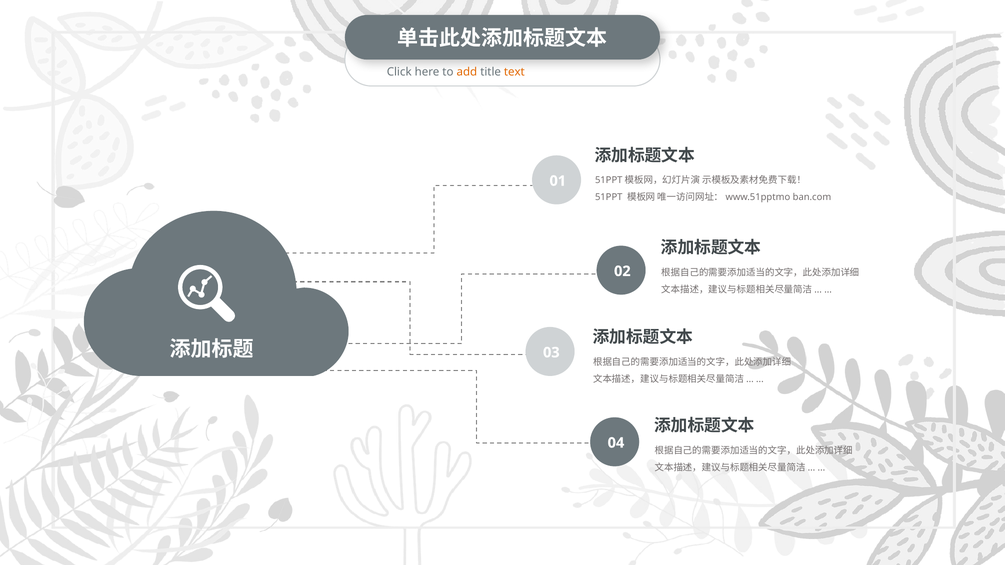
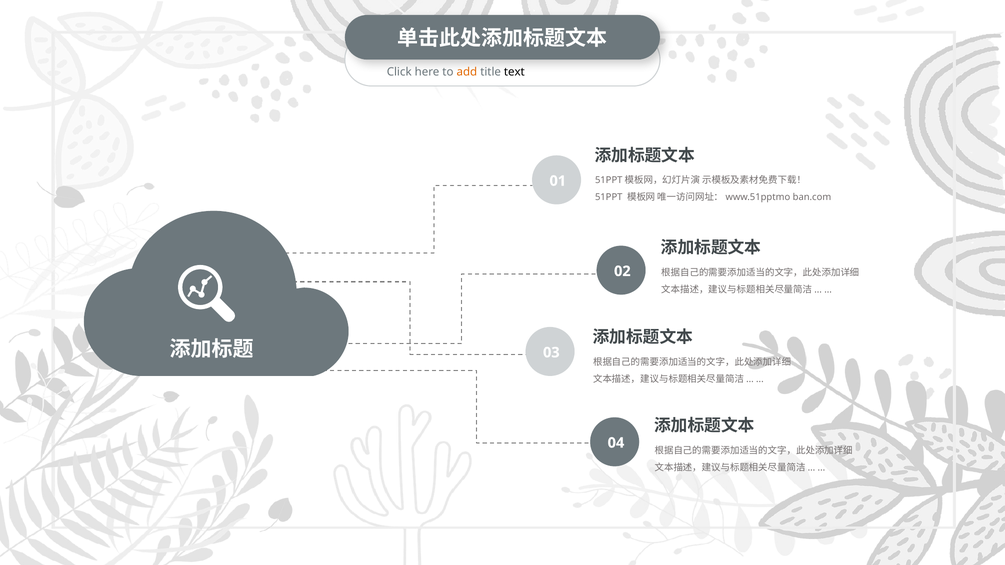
text colour: orange -> black (514, 72)
